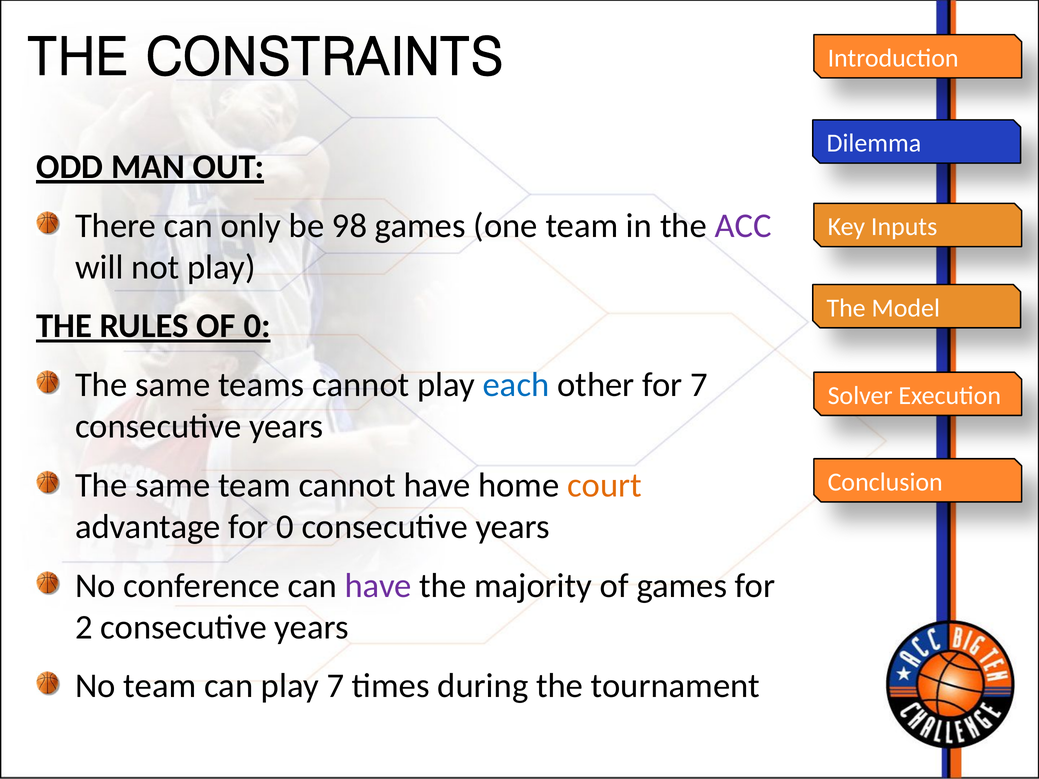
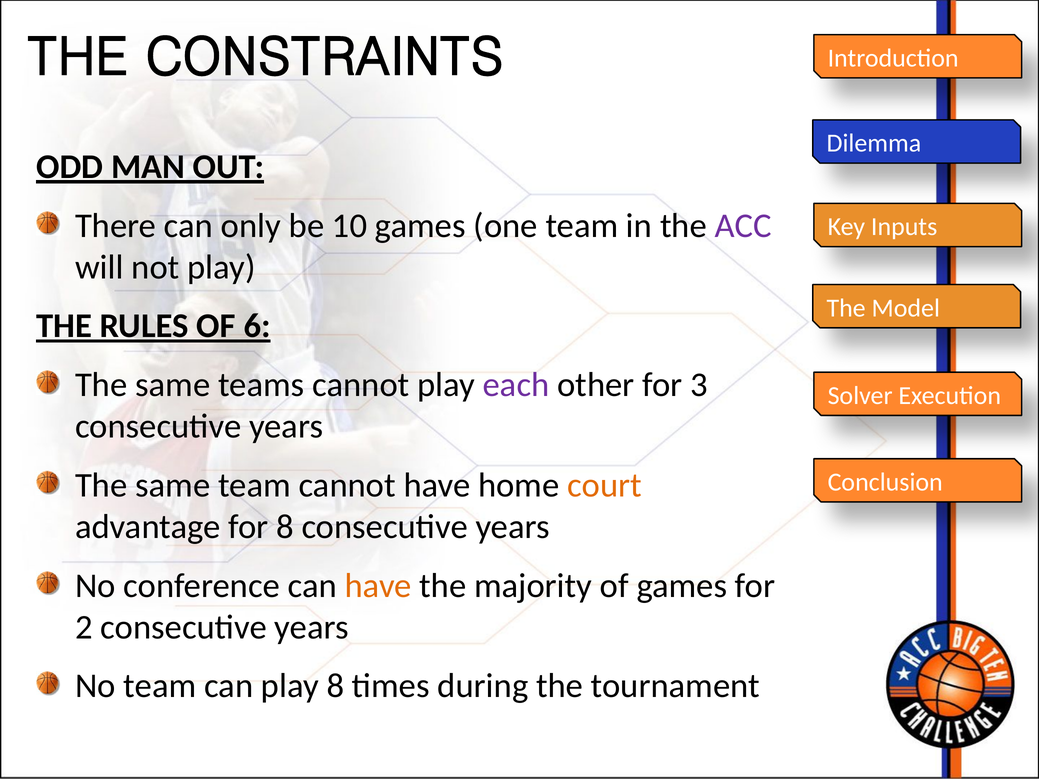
98: 98 -> 10 (350, 226)
OF 0: 0 -> 6 (257, 326)
each colour: blue -> purple (516, 385)
for 7: 7 -> 3 (699, 385)
for 0: 0 -> 8 (285, 527)
have colour: purple -> orange (378, 586)
play 7: 7 -> 8 (335, 686)
